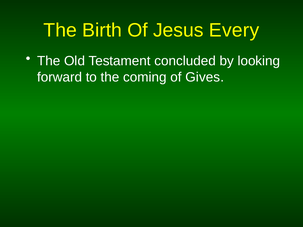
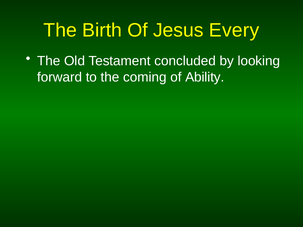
Gives: Gives -> Ability (205, 77)
